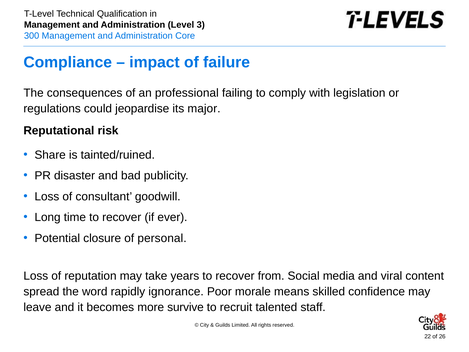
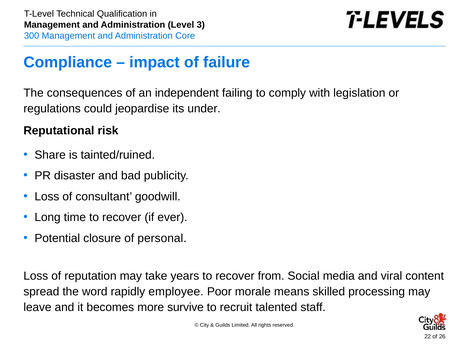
professional: professional -> independent (187, 93)
major: major -> under (204, 109)
ignorance: ignorance -> employee (176, 291)
confidence: confidence -> processing (377, 291)
